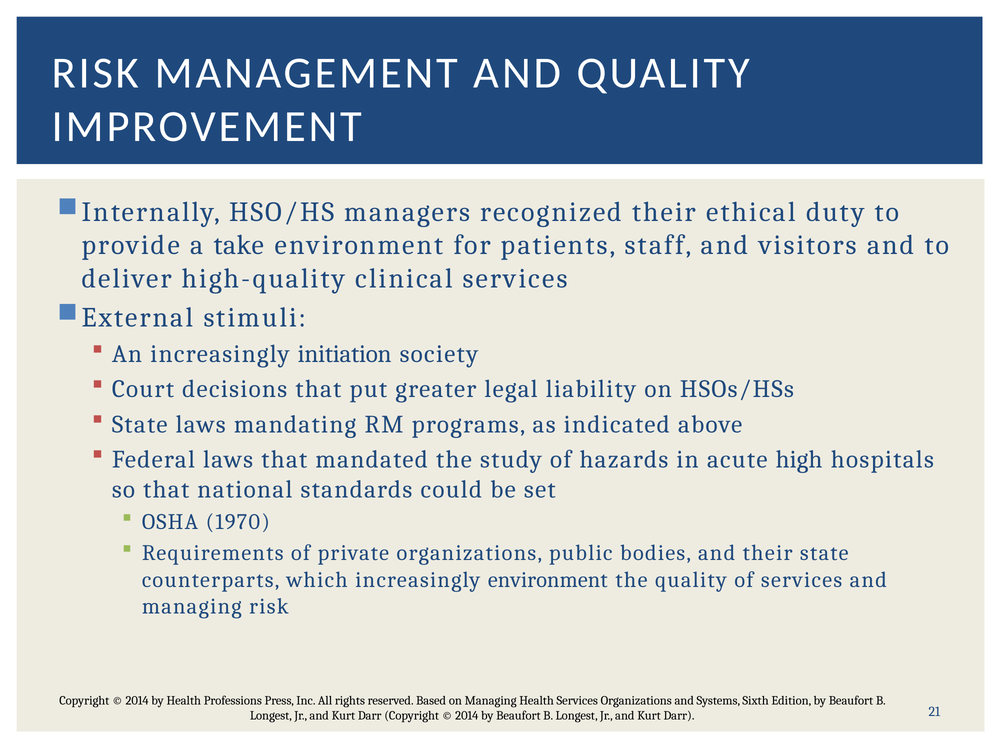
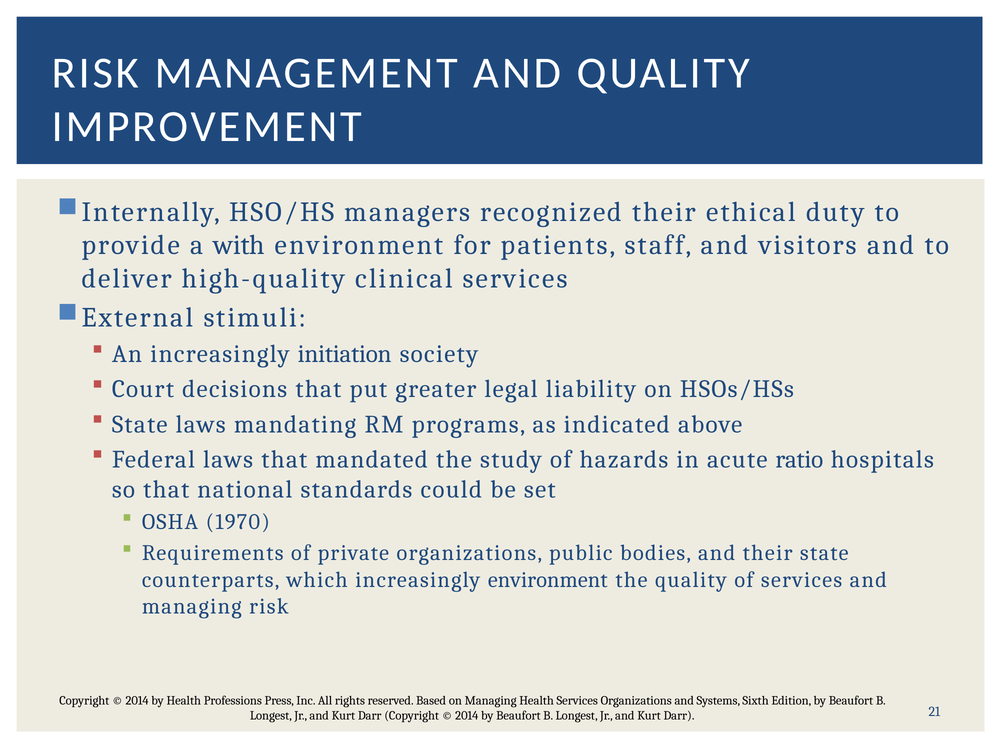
take: take -> with (239, 245)
high: high -> ratio (799, 460)
